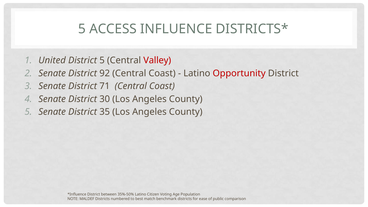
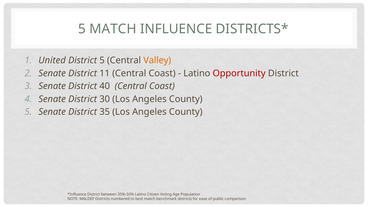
5 ACCESS: ACCESS -> MATCH (113, 29)
Valley colour: red -> orange (157, 60)
92: 92 -> 11 (105, 73)
71: 71 -> 40 (105, 86)
